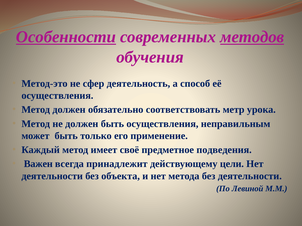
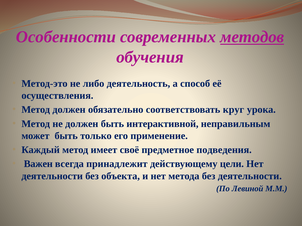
Особенности underline: present -> none (66, 37)
сфер: сфер -> либо (94, 84)
метр: метр -> круг (234, 110)
быть осуществления: осуществления -> интерактивной (162, 124)
